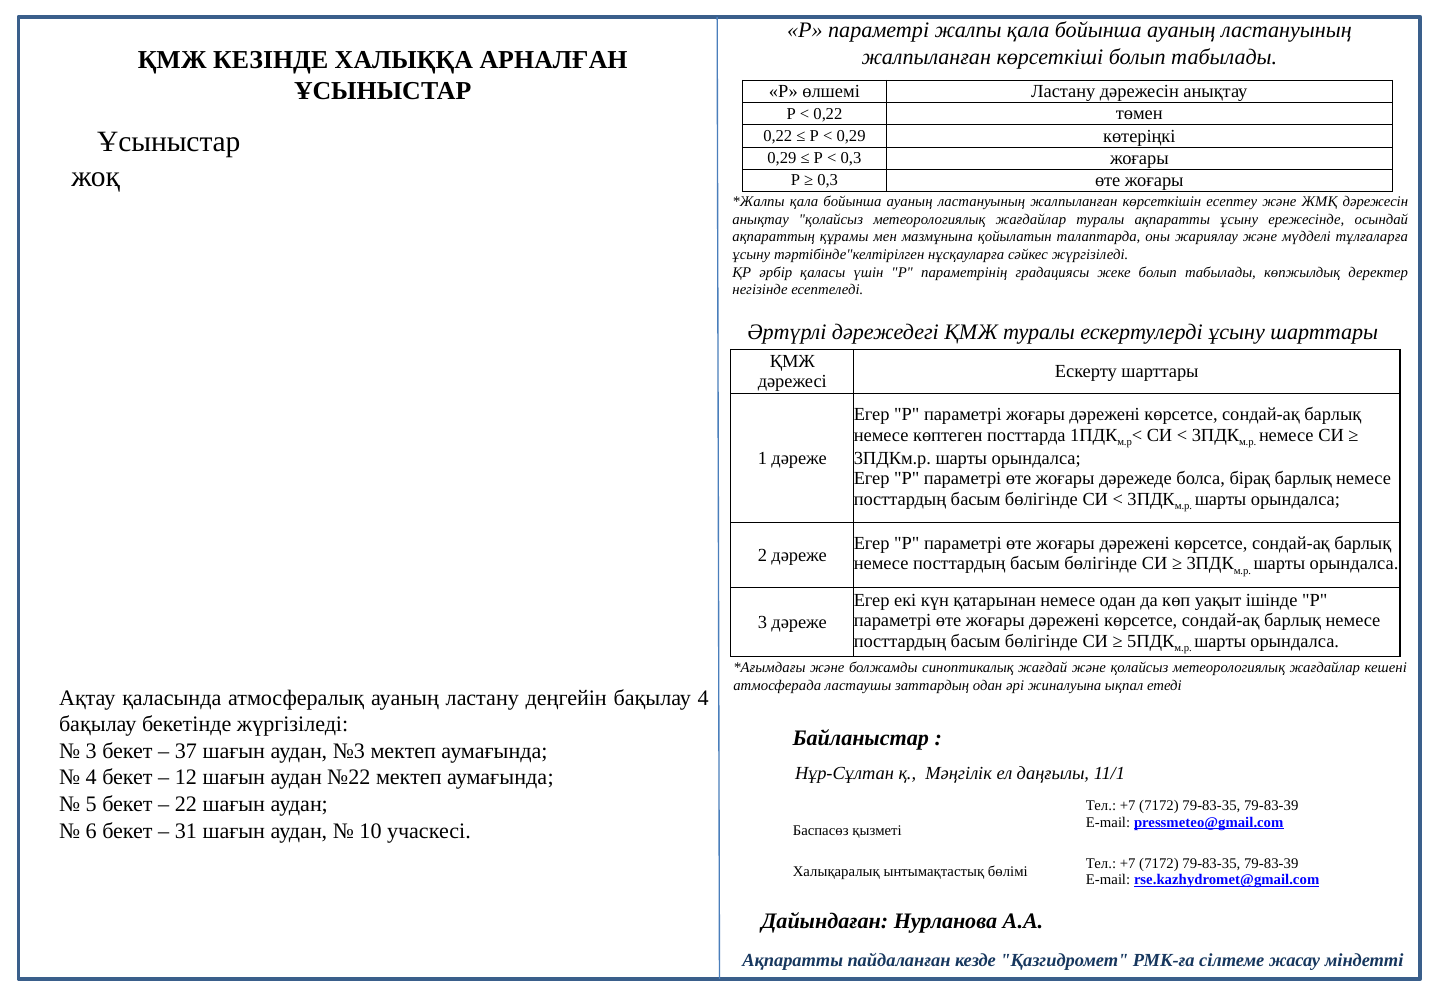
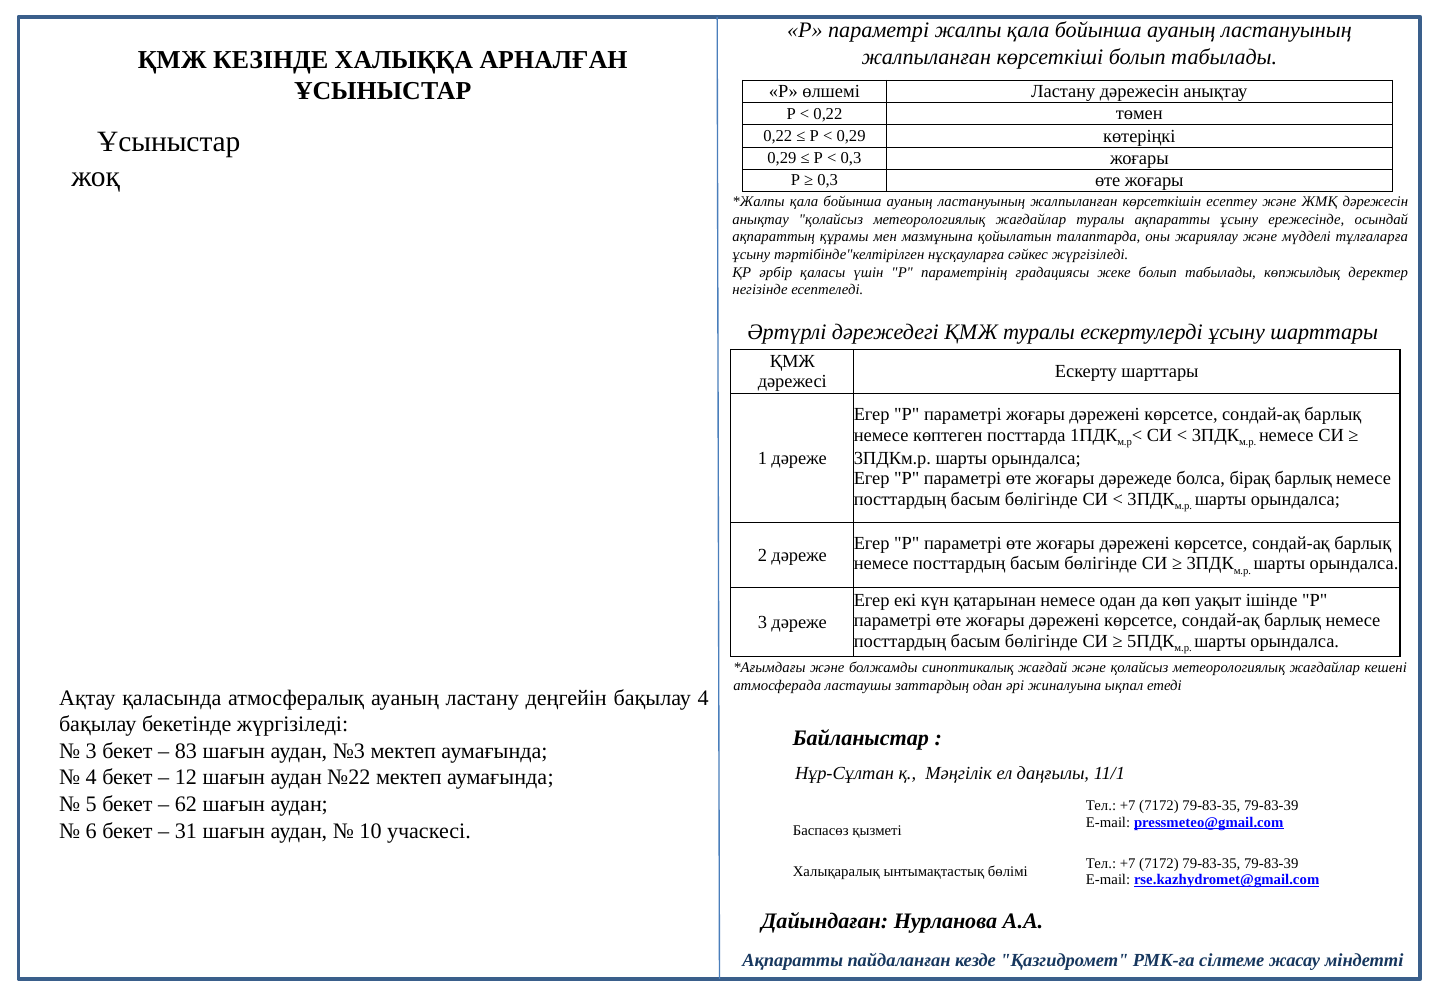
37: 37 -> 83 (186, 751)
22: 22 -> 62 (186, 804)
